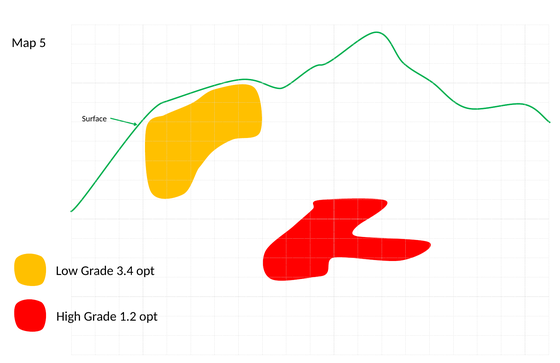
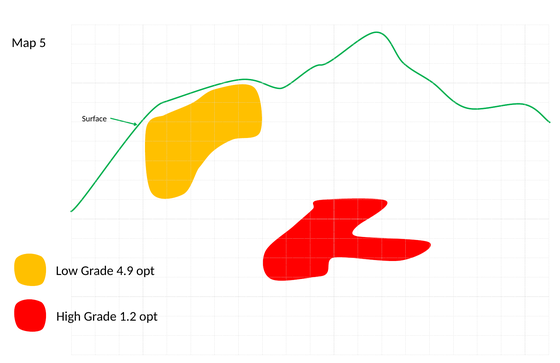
3.4: 3.4 -> 4.9 (125, 270)
